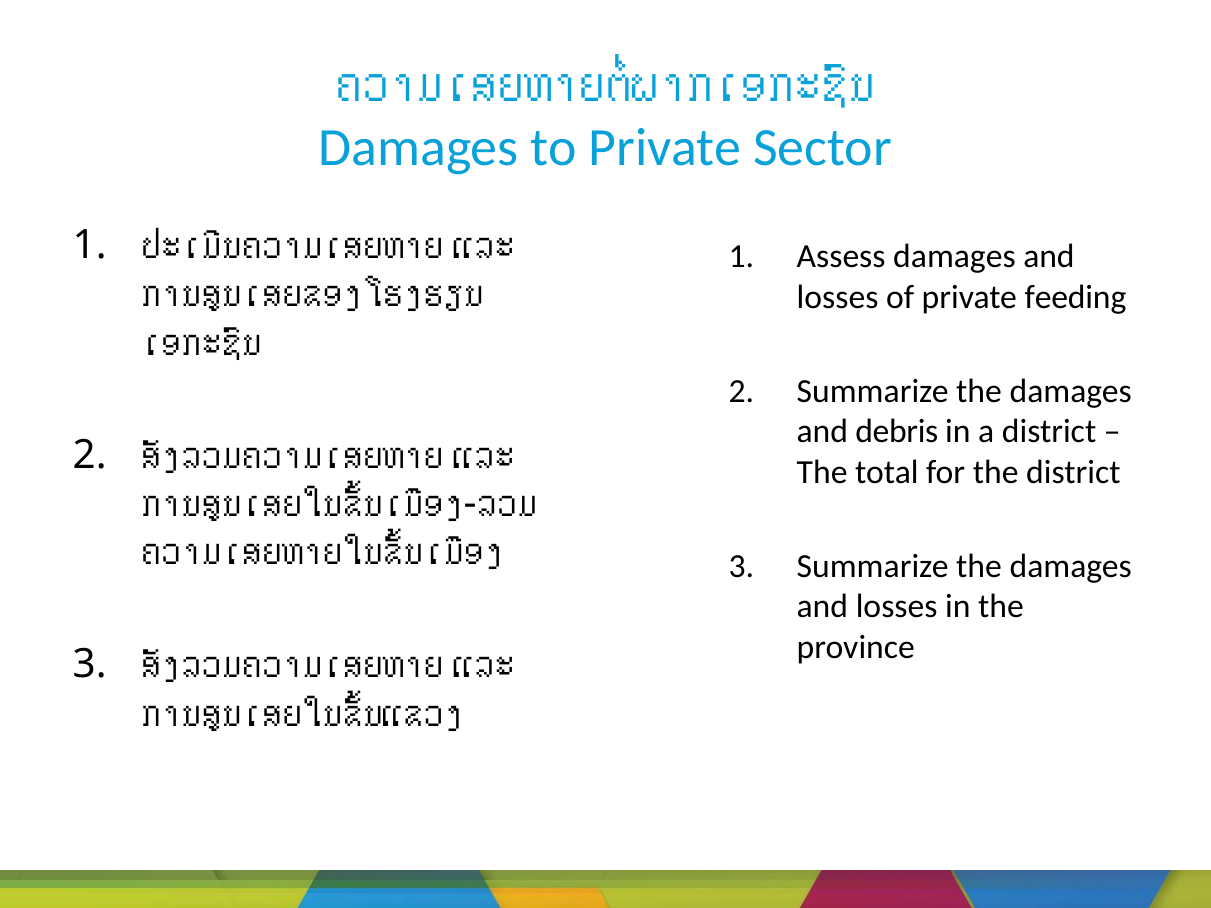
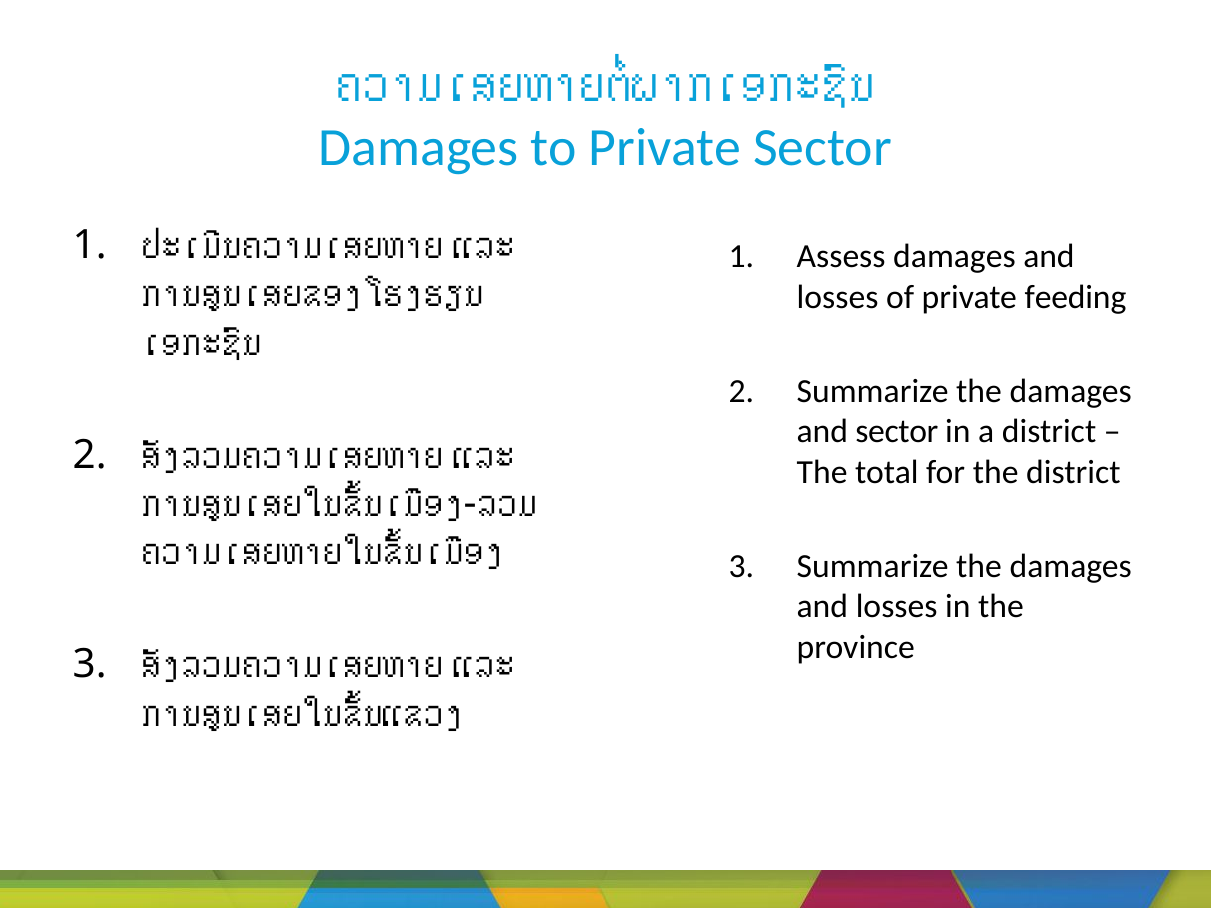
and debris: debris -> sector (897, 432)
